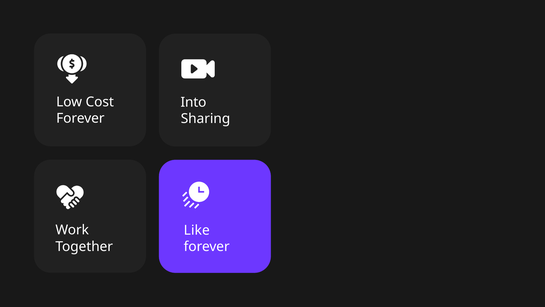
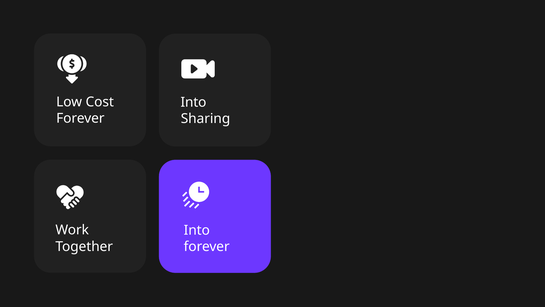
Like: Like -> Into (197, 230)
